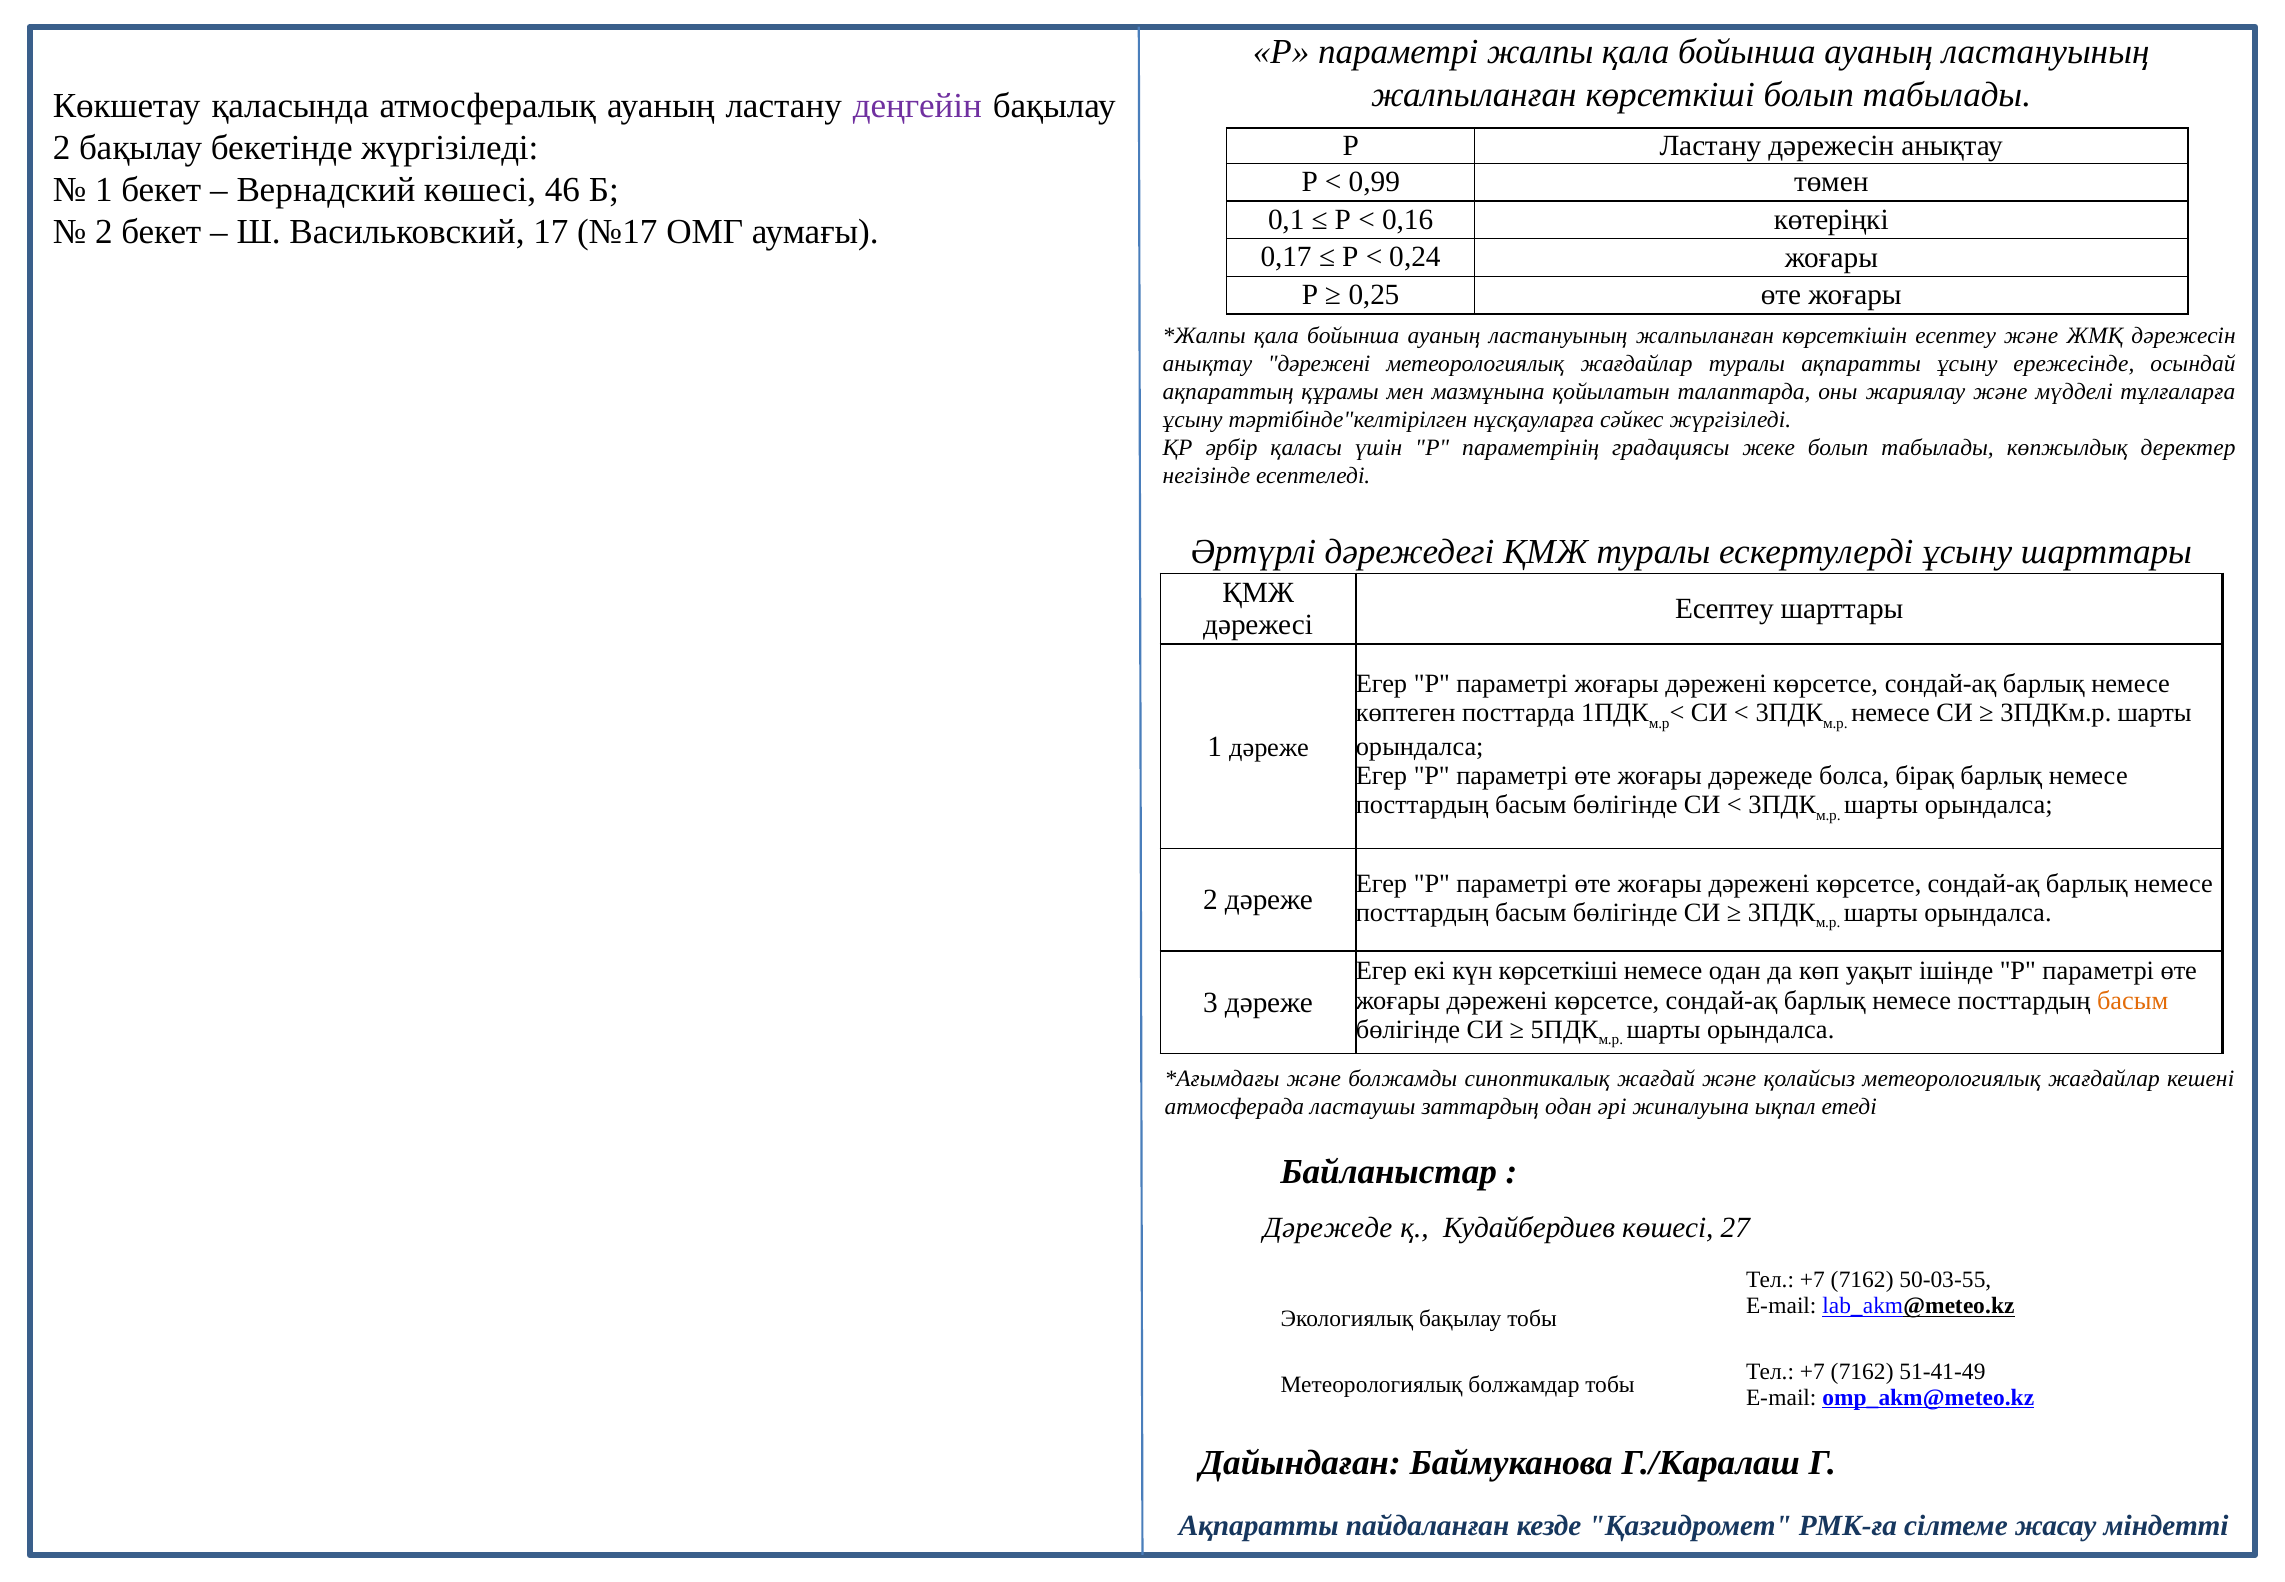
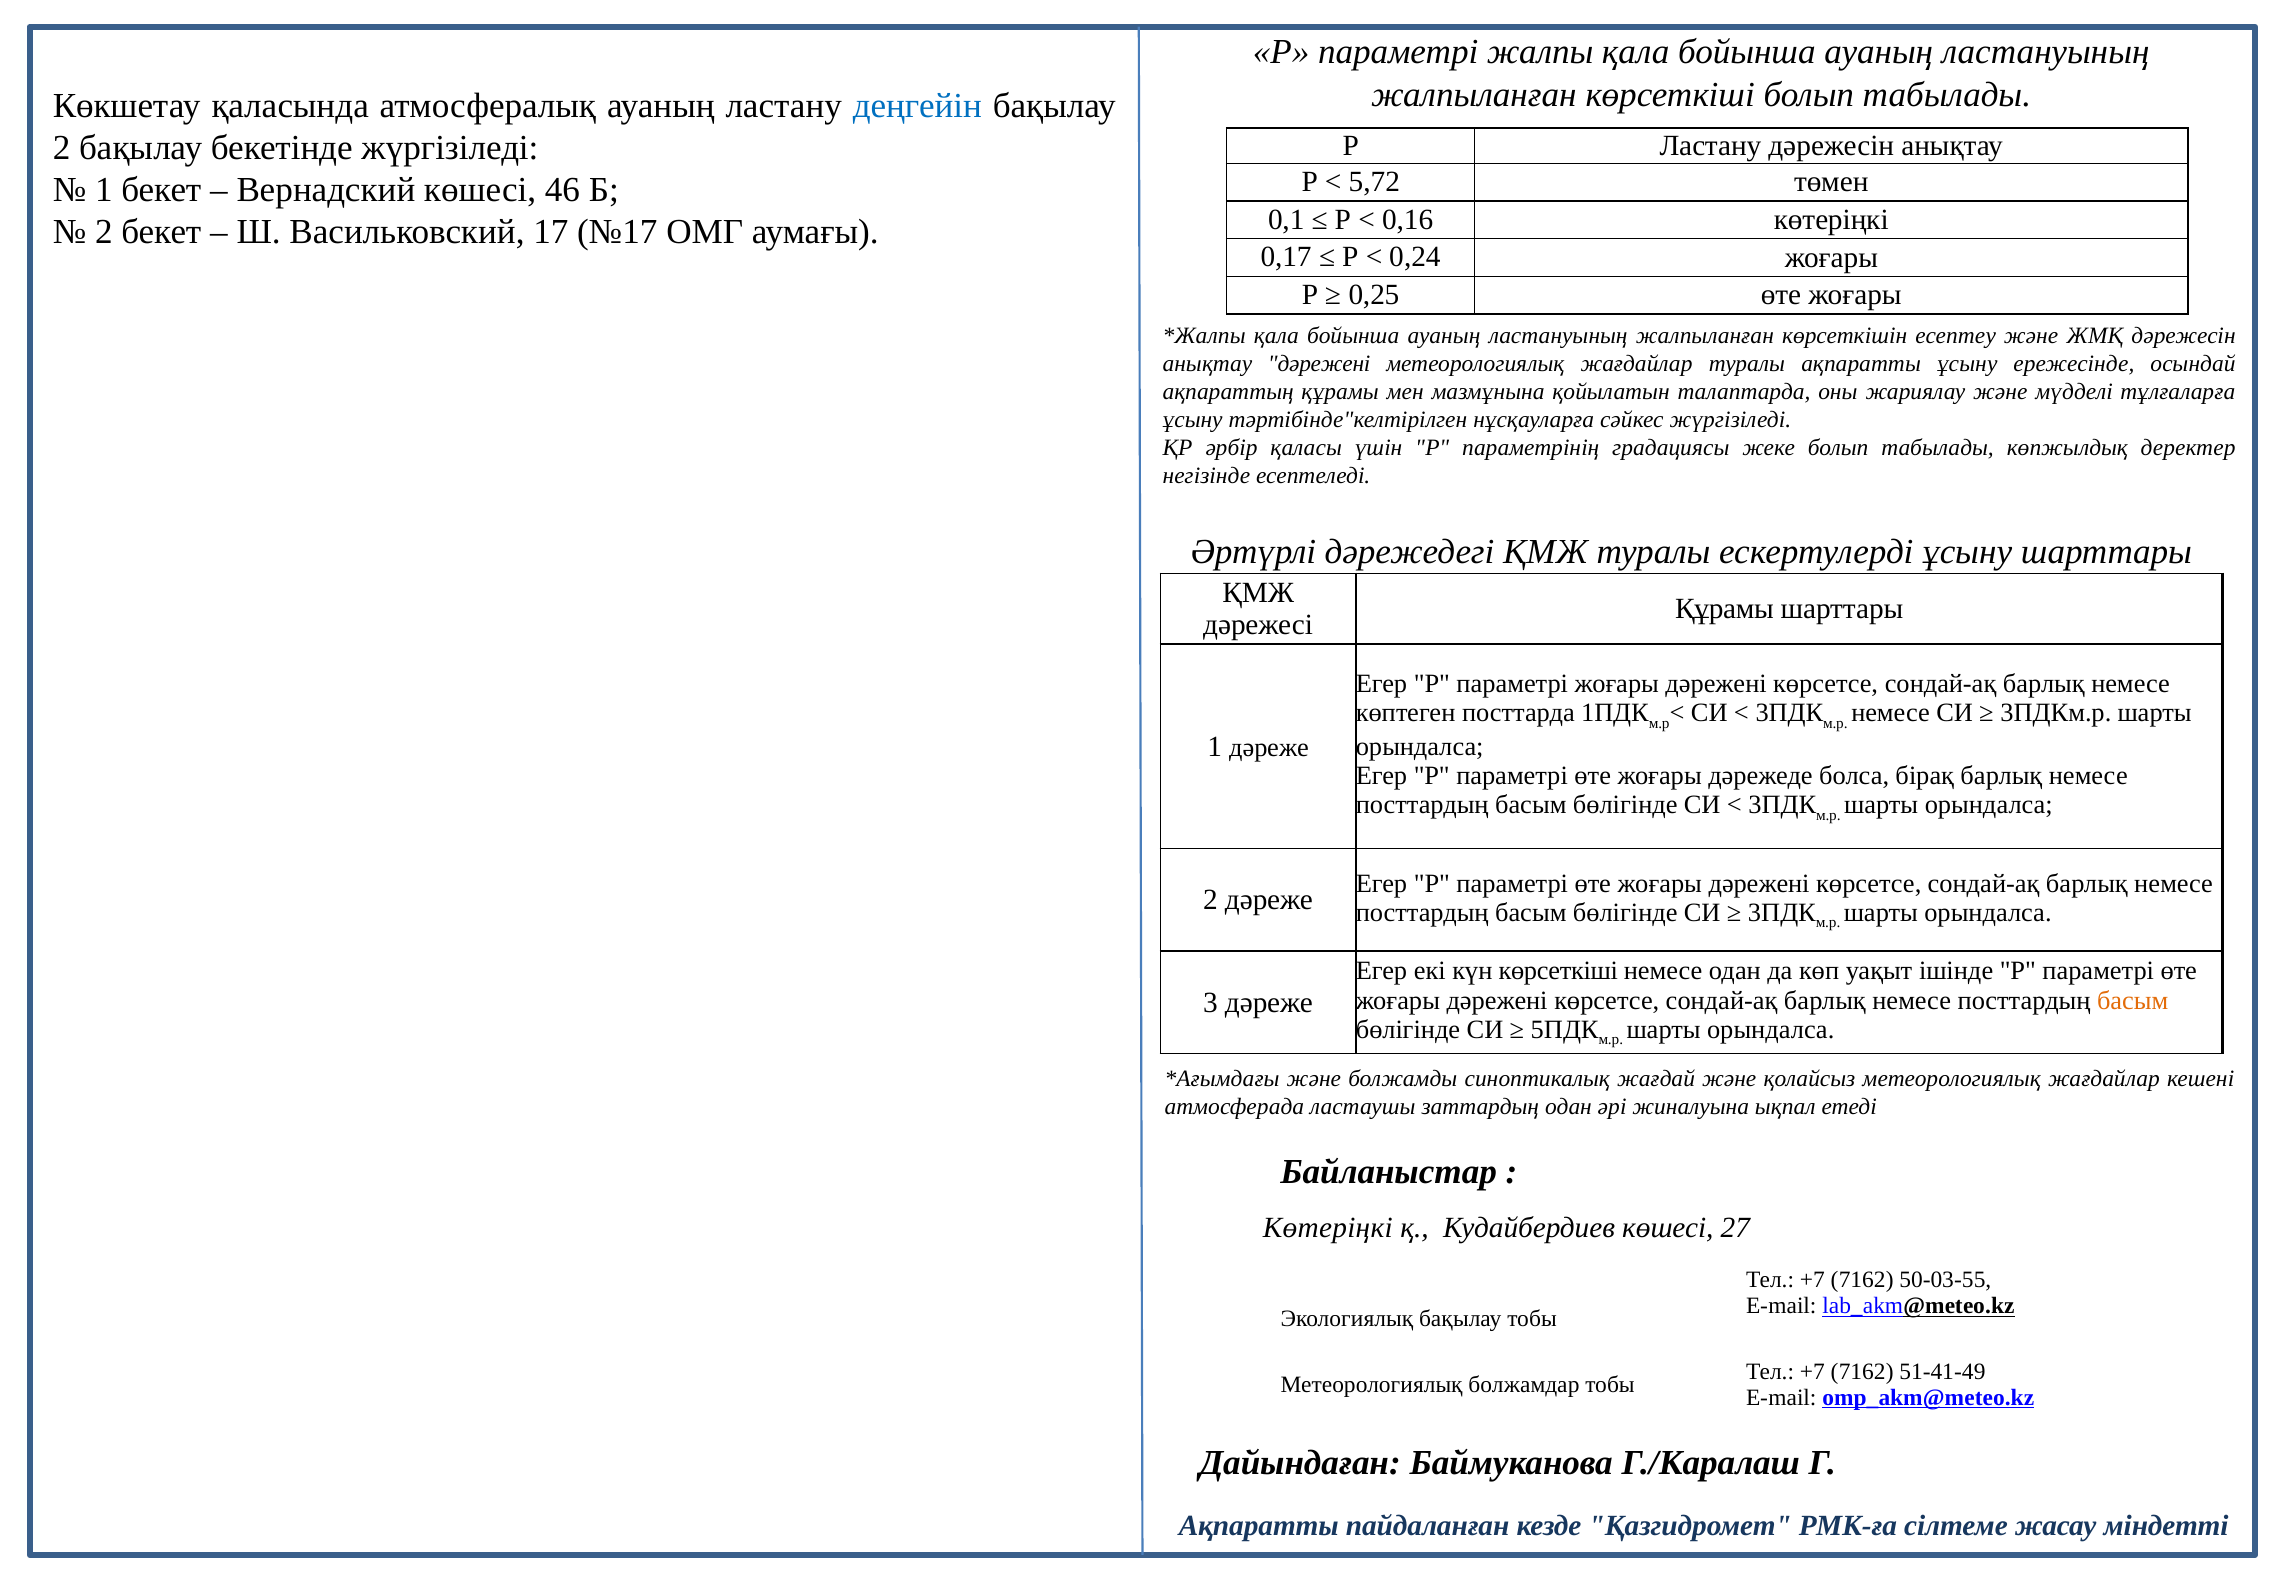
деңгейін colour: purple -> blue (917, 106)
0,99: 0,99 -> 5,72 (1374, 182)
Есептеу: Есептеу -> Құрамы (1725, 609)
Дәрежеде: Дәрежеде -> Көтеріңкі (1328, 1228)
